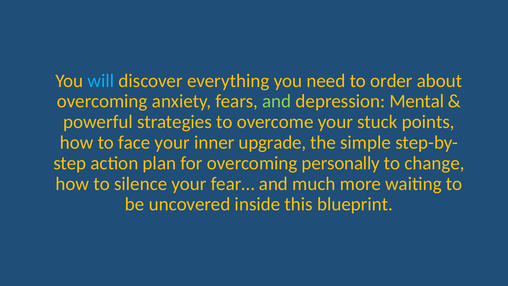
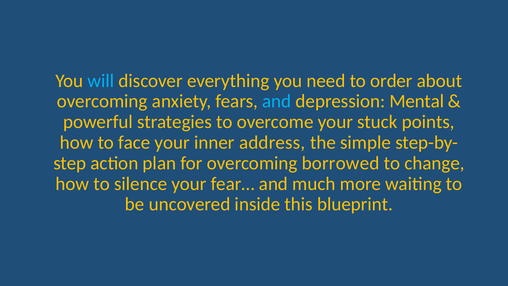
and colour: light green -> light blue (277, 101)
upgrade: upgrade -> address (272, 142)
personally: personally -> borrowed (341, 163)
